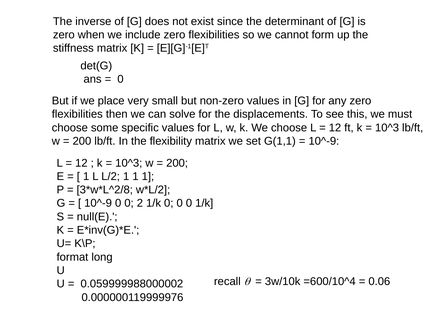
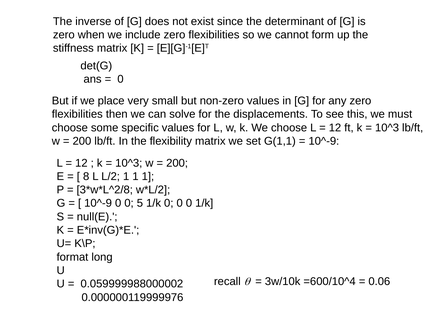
1: 1 -> 8 (86, 176)
2: 2 -> 5 (140, 203)
